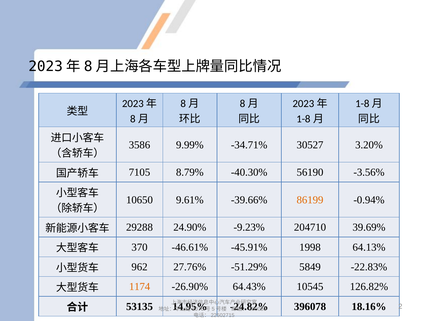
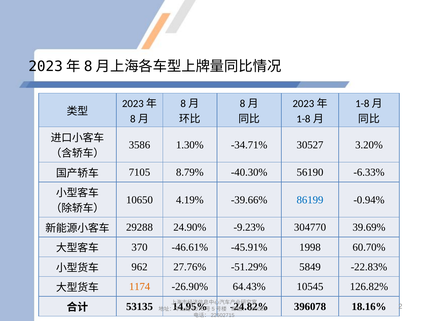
9.99%: 9.99% -> 1.30% (190, 145)
-3.56%: -3.56% -> -6.33% (369, 172)
9.61%: 9.61% -> 4.19% (190, 200)
86199 colour: orange -> blue (310, 200)
204710: 204710 -> 304770 (310, 227)
64.13%: 64.13% -> 60.70% (369, 247)
